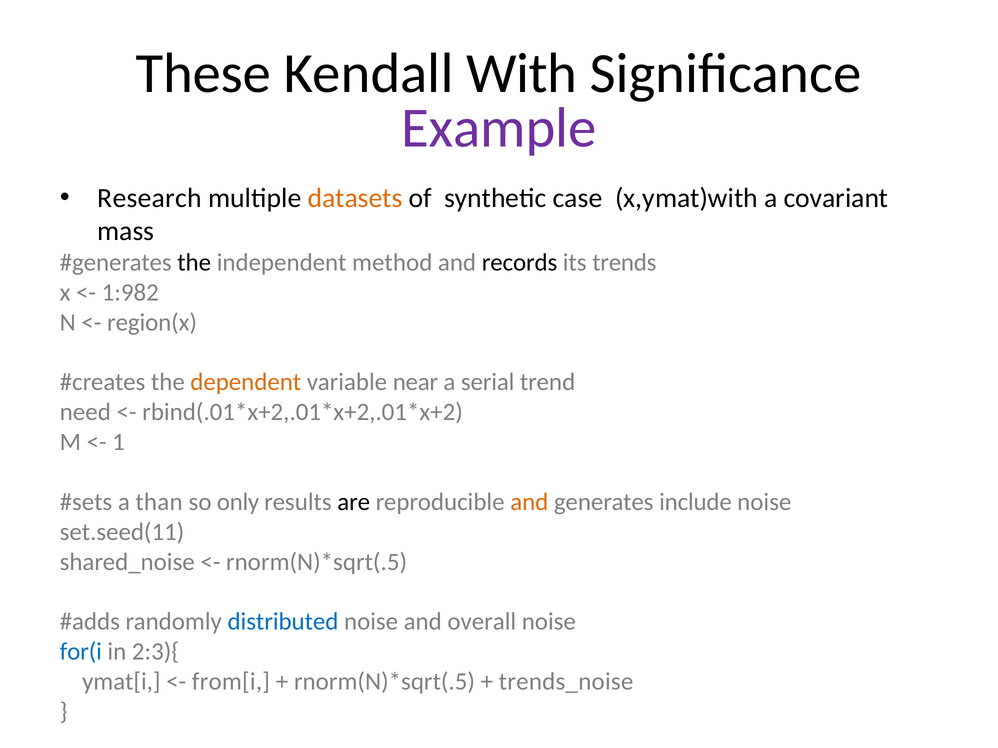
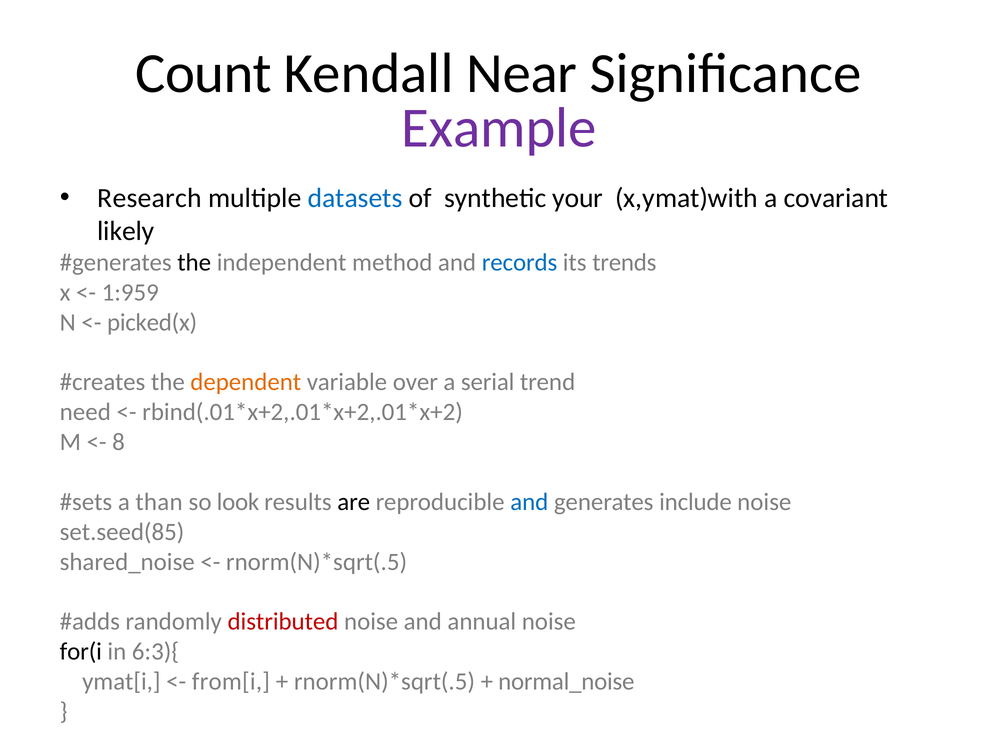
These: These -> Count (204, 74)
With: With -> Near (522, 74)
datasets colour: orange -> blue (355, 198)
case: case -> your (578, 198)
mass: mass -> likely (126, 232)
records colour: black -> blue (520, 263)
1:982: 1:982 -> 1:959 (130, 293)
region(x: region(x -> picked(x (152, 323)
near: near -> over (415, 383)
1: 1 -> 8 (119, 442)
only: only -> look (238, 502)
and colour: orange -> blue (529, 502)
set.seed(11: set.seed(11 -> set.seed(85 (122, 532)
distributed colour: blue -> red (283, 622)
overall: overall -> annual (482, 622)
for(i colour: blue -> black (81, 652)
2:3){: 2:3){ -> 6:3){ (155, 652)
trends_noise: trends_noise -> normal_noise (566, 682)
